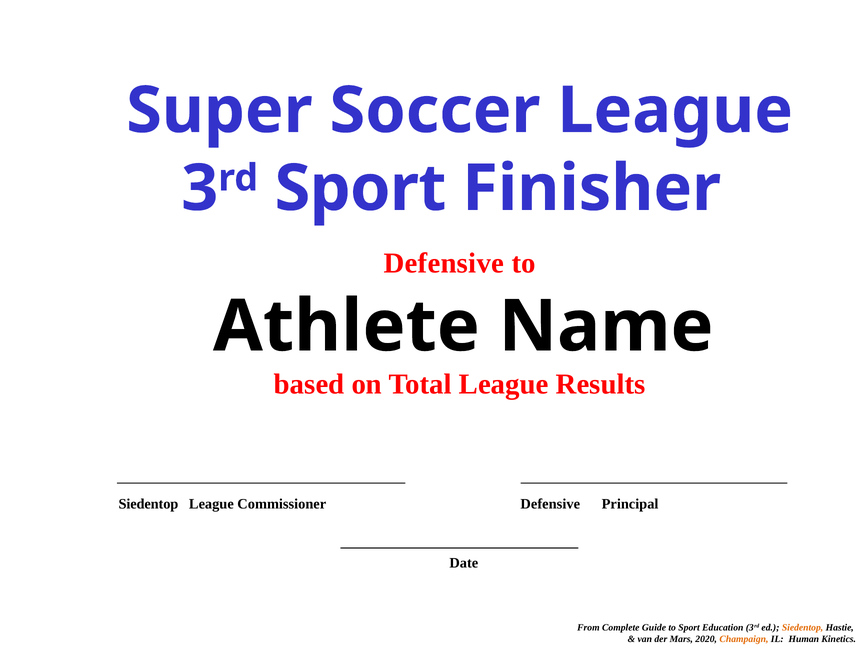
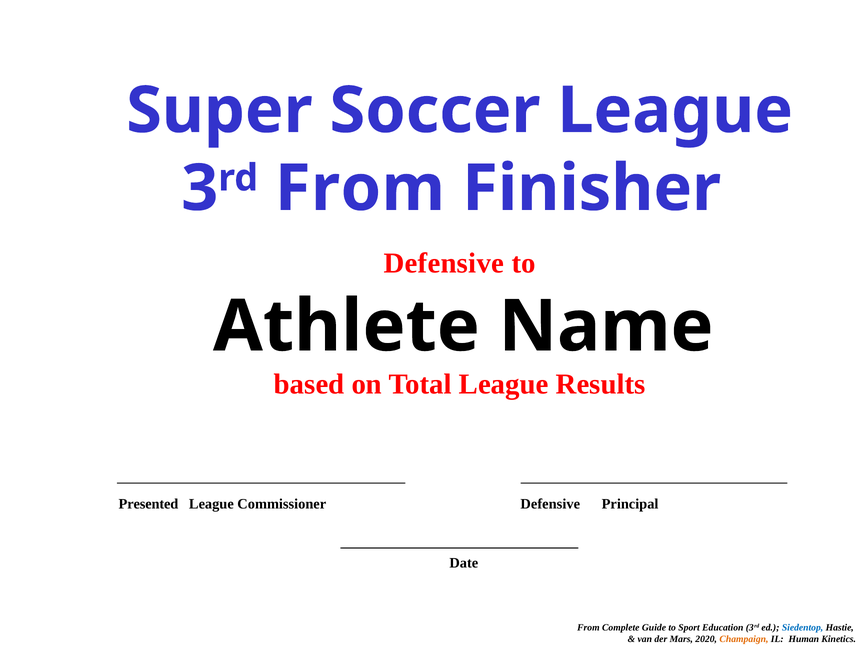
Sport: Sport -> From (360, 188)
Siedentop: Siedentop -> Presented (148, 504)
Siedentop colour: orange -> blue (803, 627)
